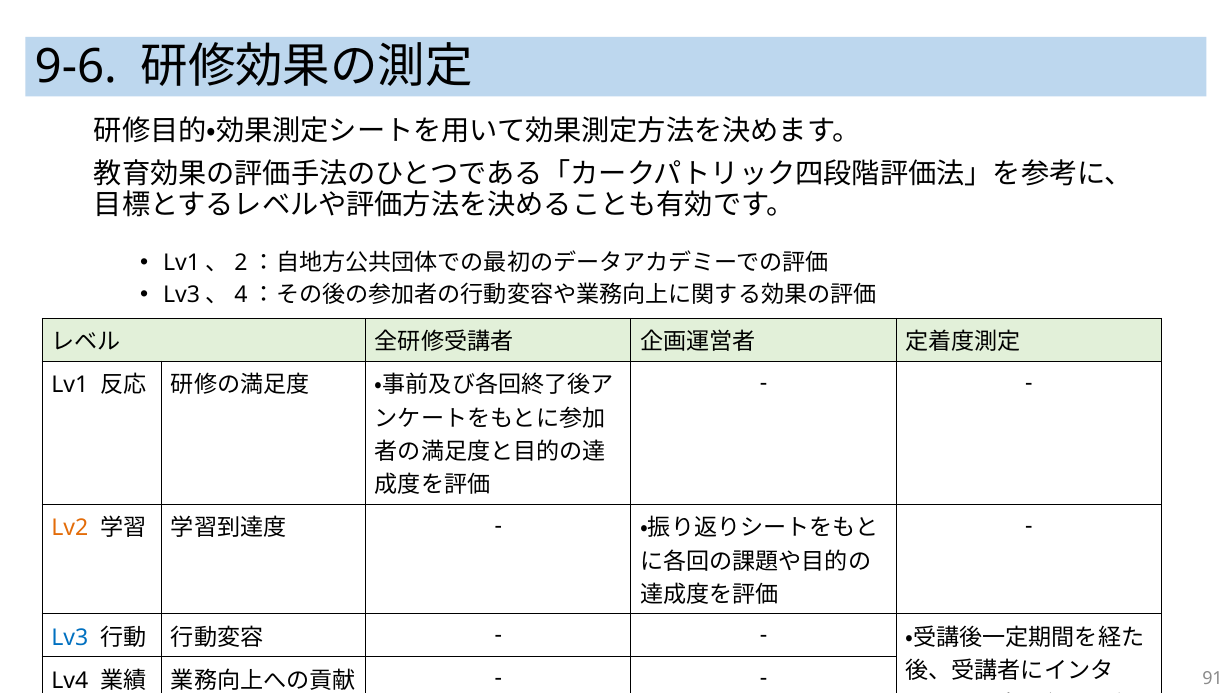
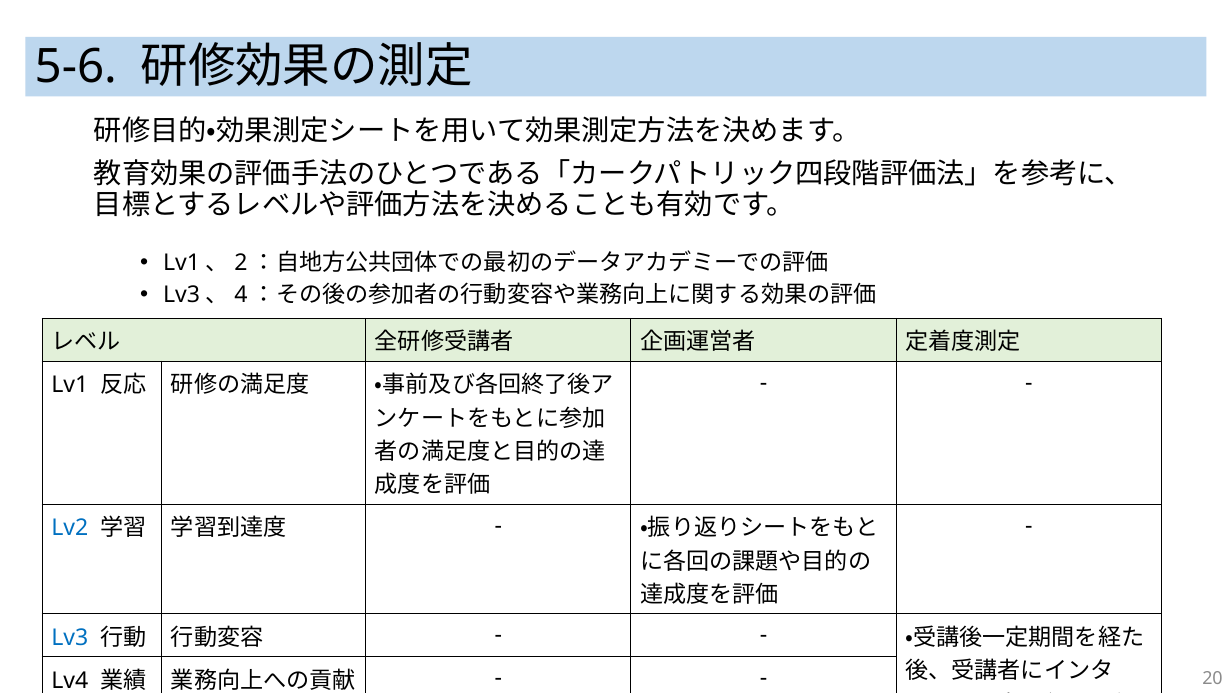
9-6: 9-6 -> 5-6 (76, 67)
Lv2 colour: orange -> blue (70, 528)
91: 91 -> 20 (1213, 679)
